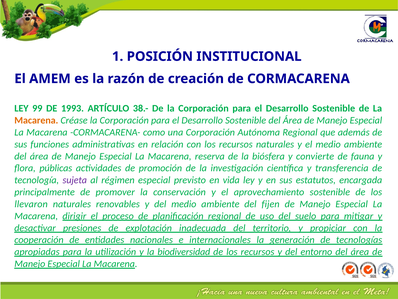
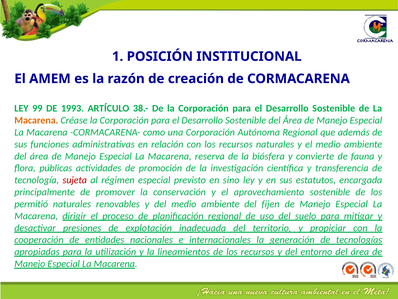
sujeta colour: purple -> red (75, 180)
vida: vida -> sino (231, 180)
llevaron: llevaron -> permitió (31, 204)
biodiversidad: biodiversidad -> lineamientos (184, 251)
